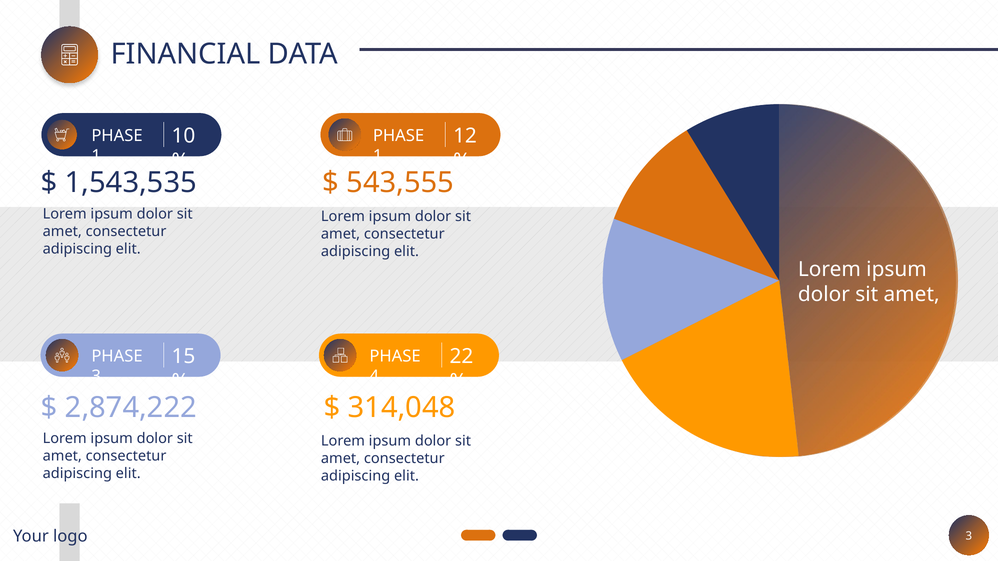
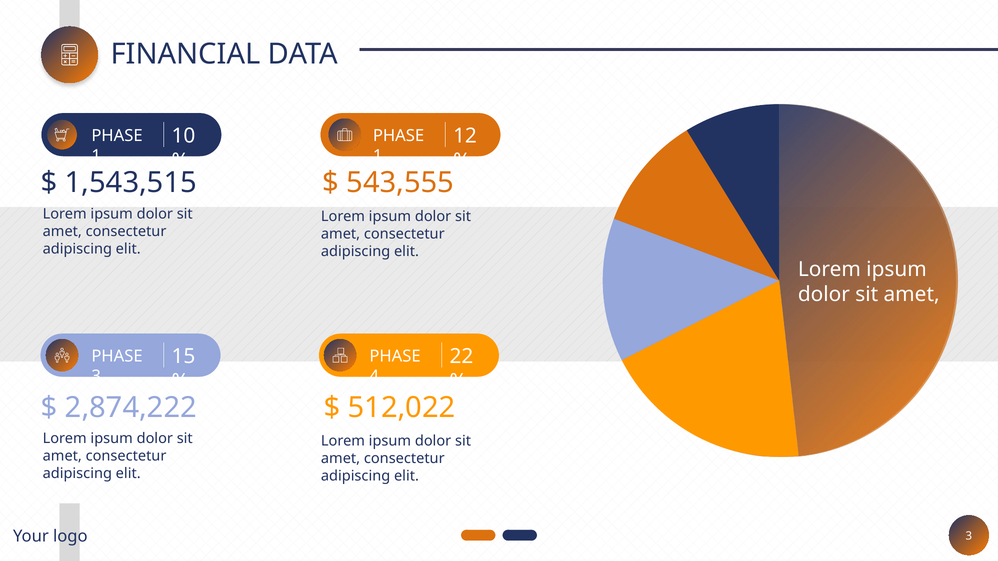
1,543,535: 1,543,535 -> 1,543,515 (131, 183)
314,048: 314,048 -> 512,022 (402, 408)
